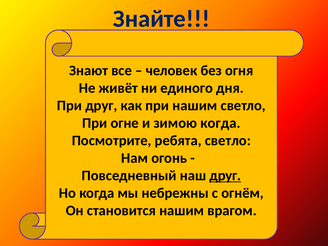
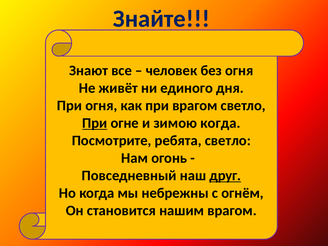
При друг: друг -> огня (101, 106)
при нашим: нашим -> врагом (195, 106)
При underline: none -> present (95, 123)
